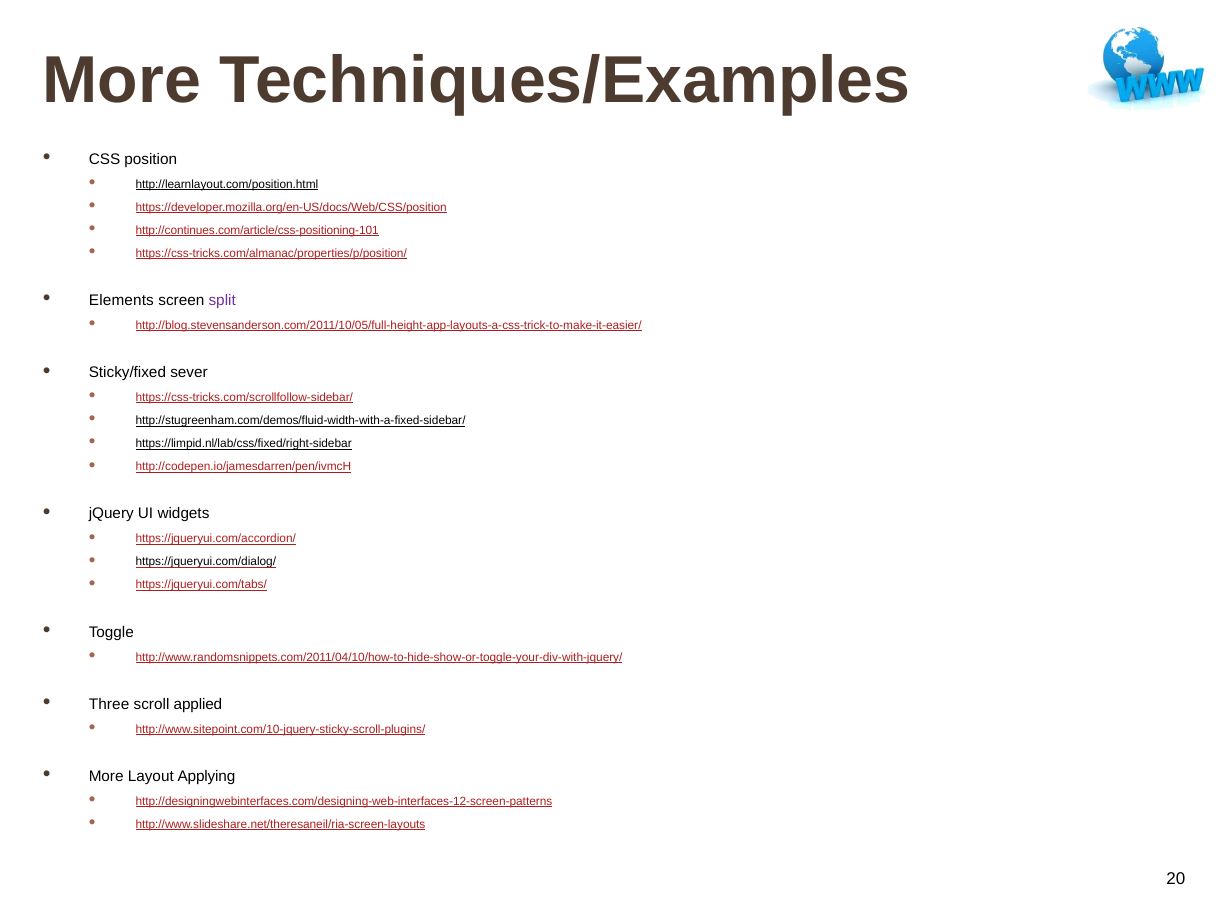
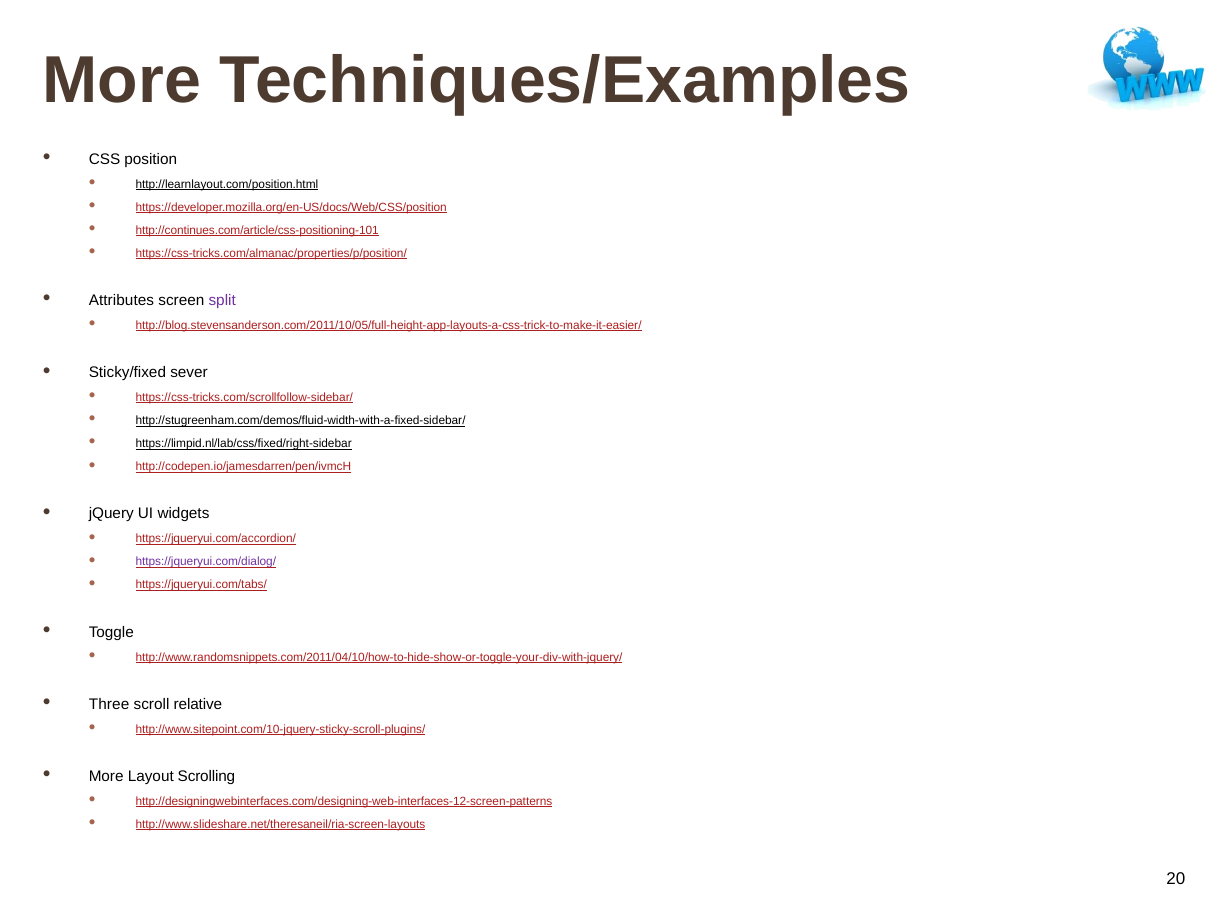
Elements: Elements -> Attributes (121, 301)
https://jqueryui.com/dialog/ colour: black -> purple (206, 562)
applied: applied -> relative (198, 704)
Applying: Applying -> Scrolling (206, 776)
